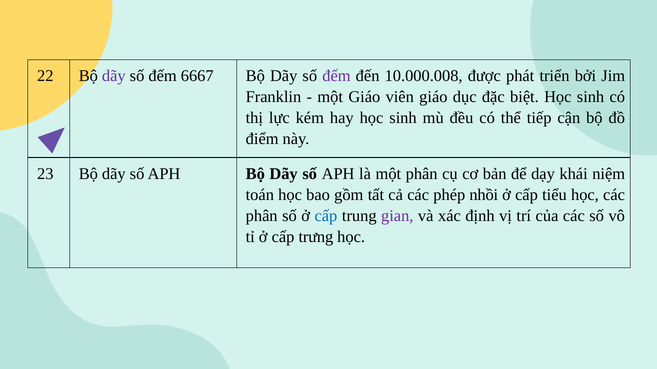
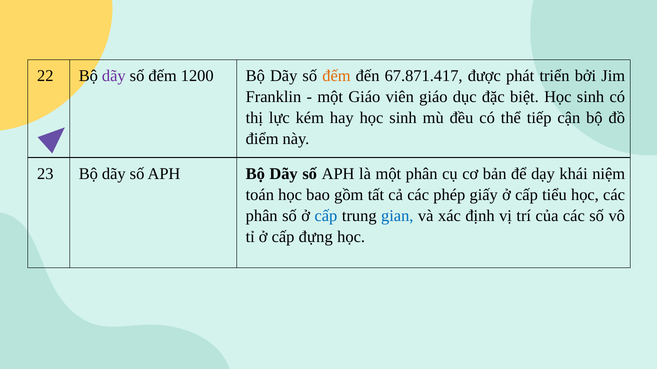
6667: 6667 -> 1200 (197, 76)
đếm colour: purple -> orange (336, 76)
10.000.008: 10.000.008 -> 67.871.417 (424, 76)
nhồi: nhồi -> giấy (484, 195)
gian colour: purple -> blue (397, 216)
trưng: trưng -> đựng (316, 237)
